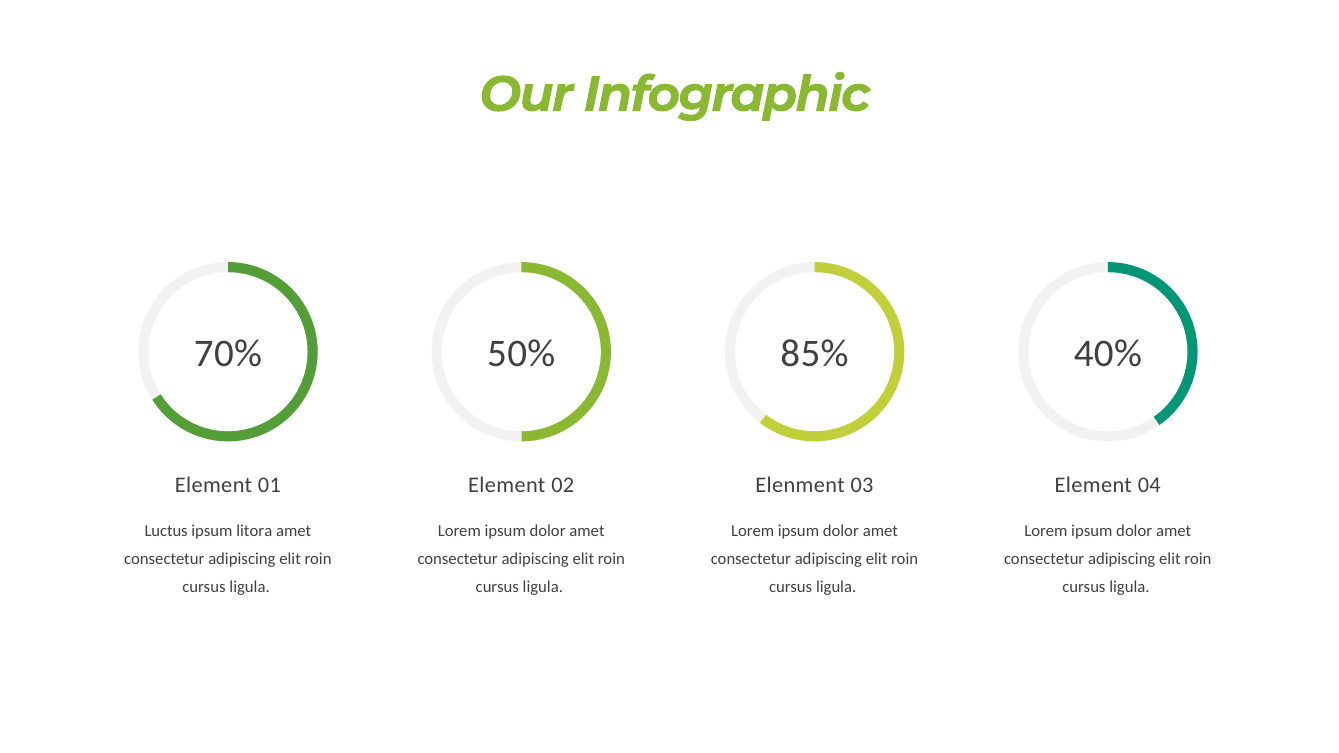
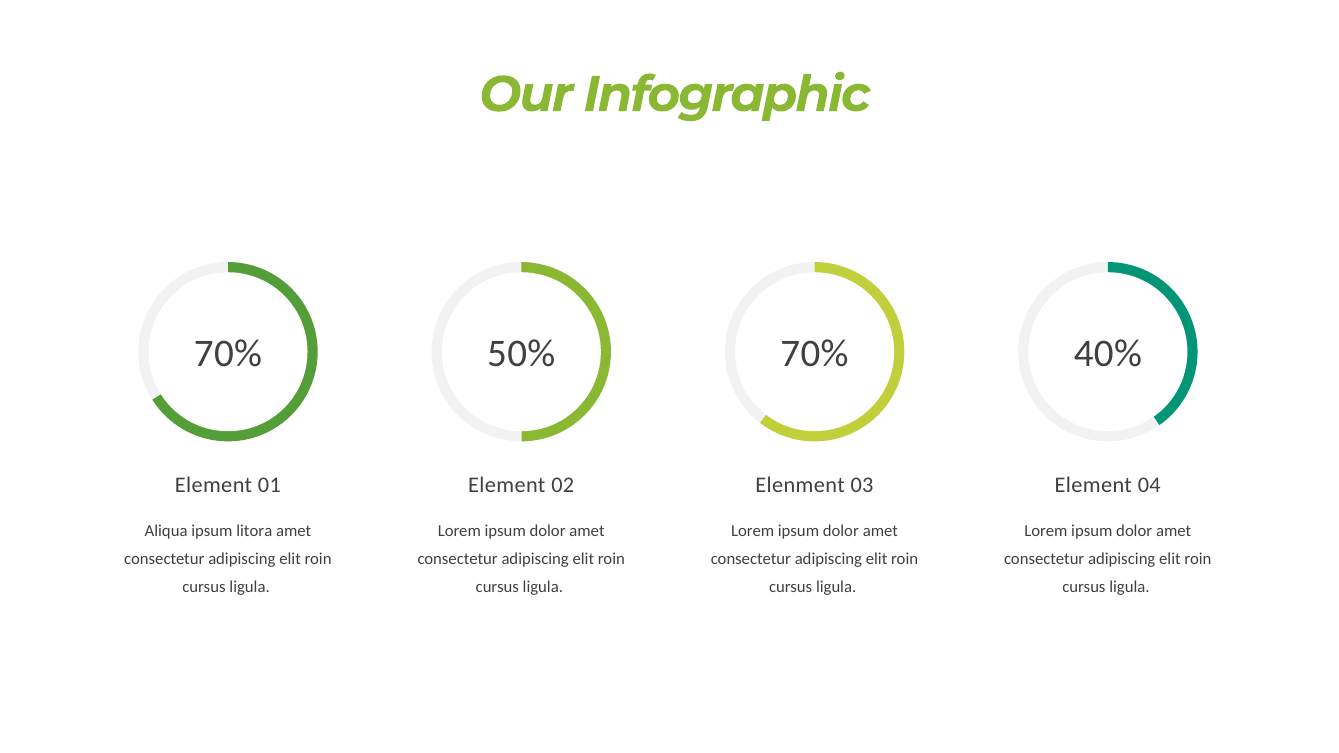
85%: 85% -> 70% (814, 354)
Luctus: Luctus -> Aliqua (166, 531)
